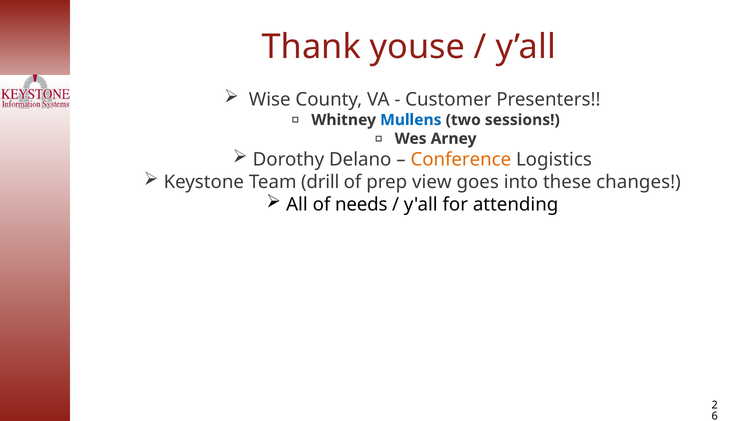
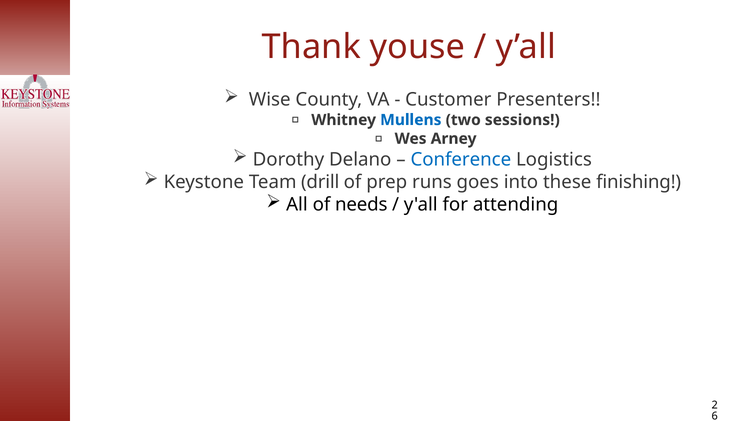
Conference colour: orange -> blue (461, 159)
view: view -> runs (432, 182)
changes: changes -> finishing (639, 182)
